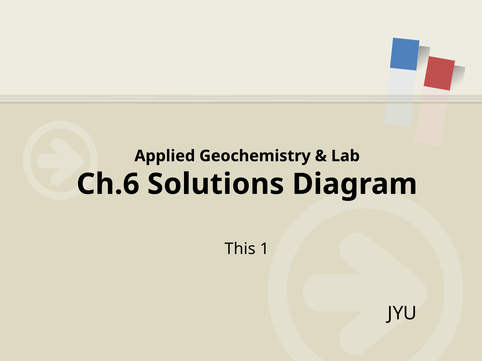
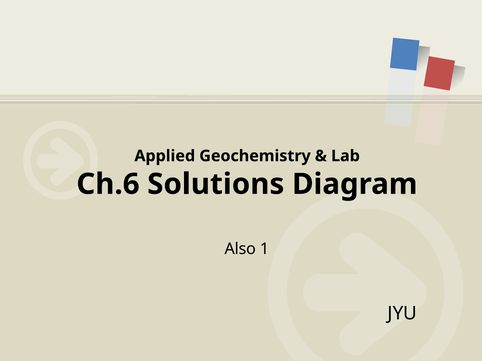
This: This -> Also (240, 249)
